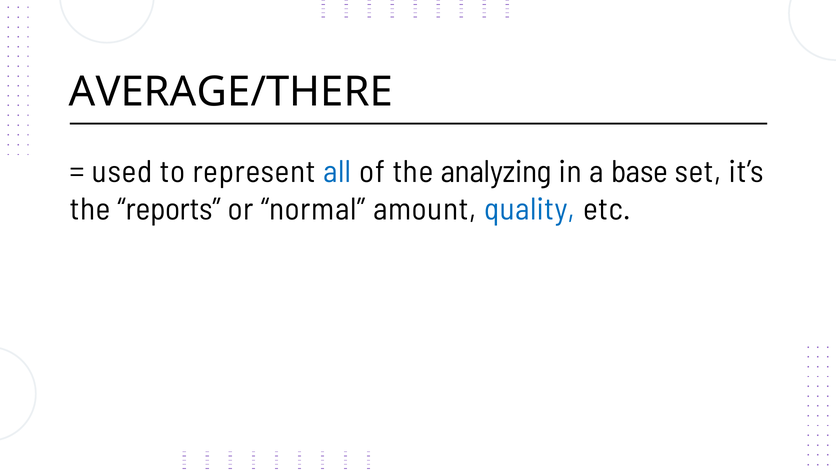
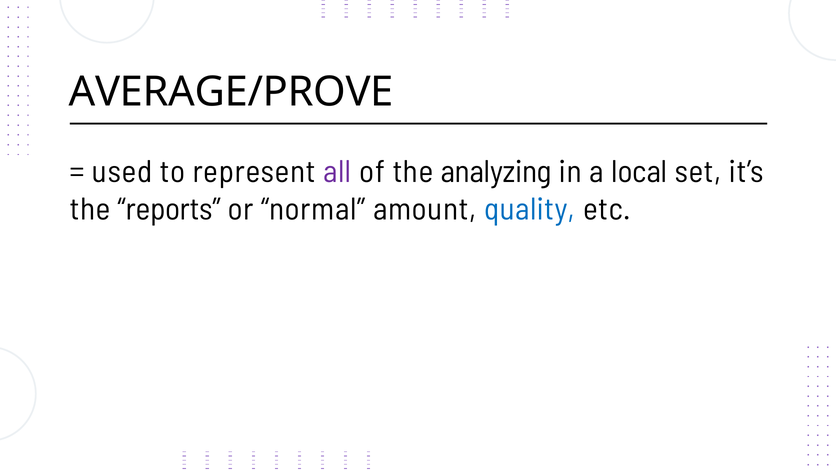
AVERAGE/THERE: AVERAGE/THERE -> AVERAGE/PROVE (231, 92)
all colour: blue -> purple (337, 172)
base: base -> local (639, 172)
